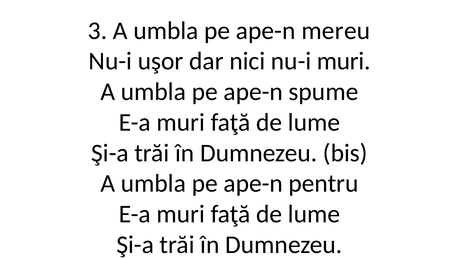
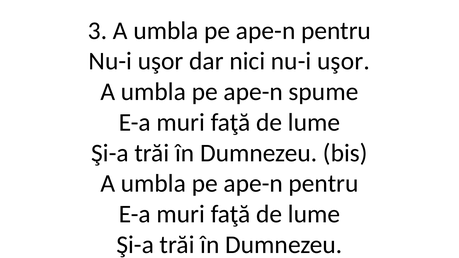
mereu: mereu -> pentru (336, 31)
nici nu-i muri: muri -> uşor (343, 61)
